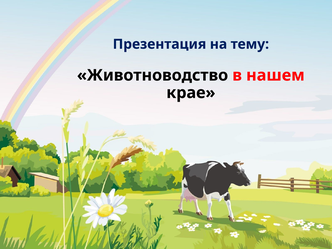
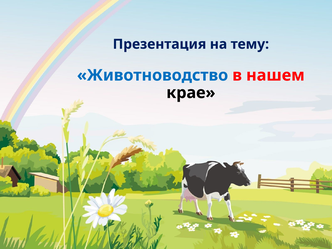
Животноводство colour: black -> blue (153, 75)
